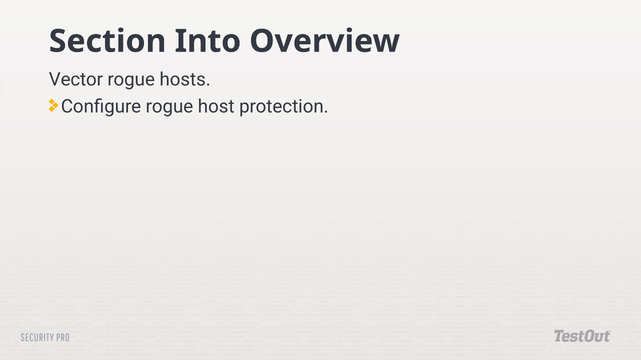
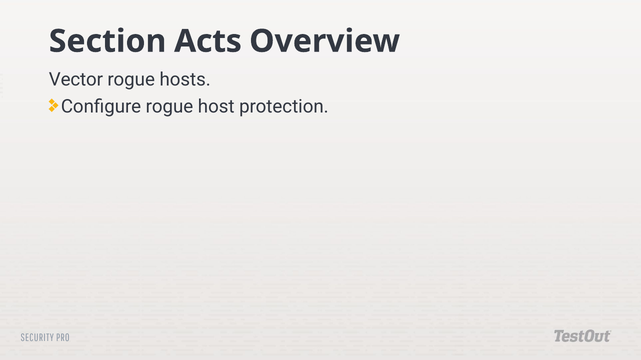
Into: Into -> Acts (208, 41)
